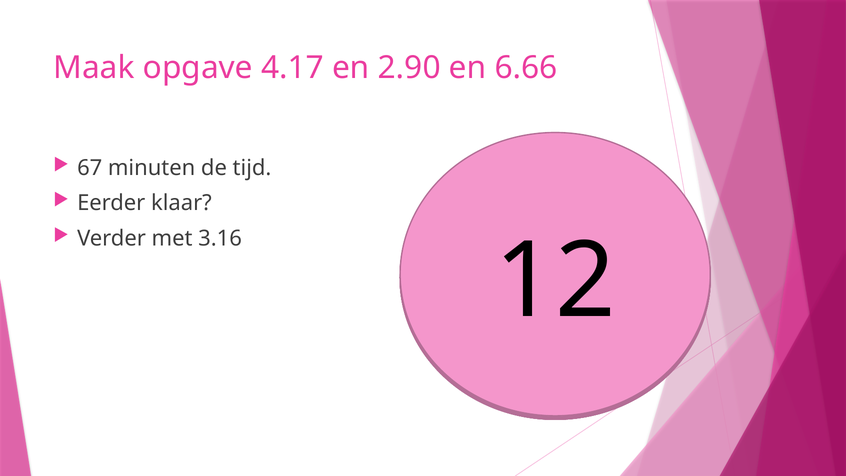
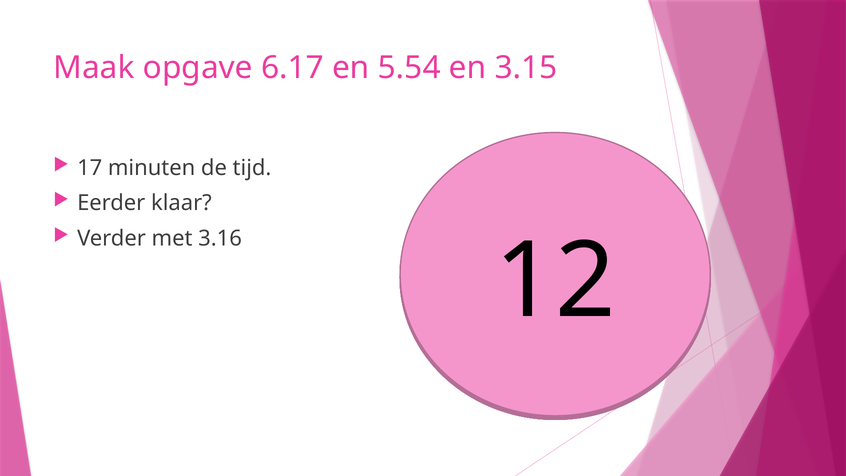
4.17: 4.17 -> 6.17 (292, 68)
2.90: 2.90 -> 5.54 (409, 68)
6.66: 6.66 -> 3.15 (526, 68)
67: 67 -> 17 (90, 168)
